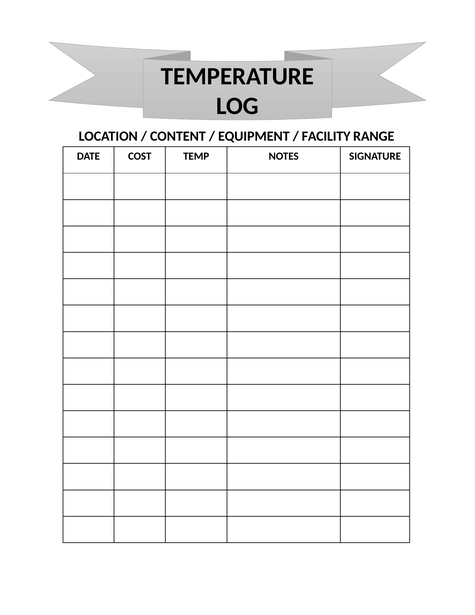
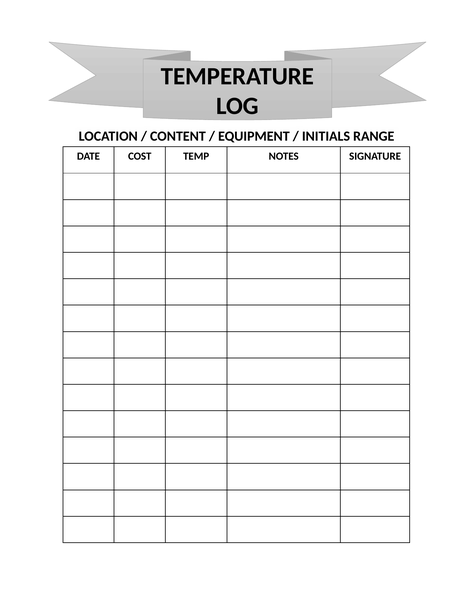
FACILITY: FACILITY -> INITIALS (326, 136)
